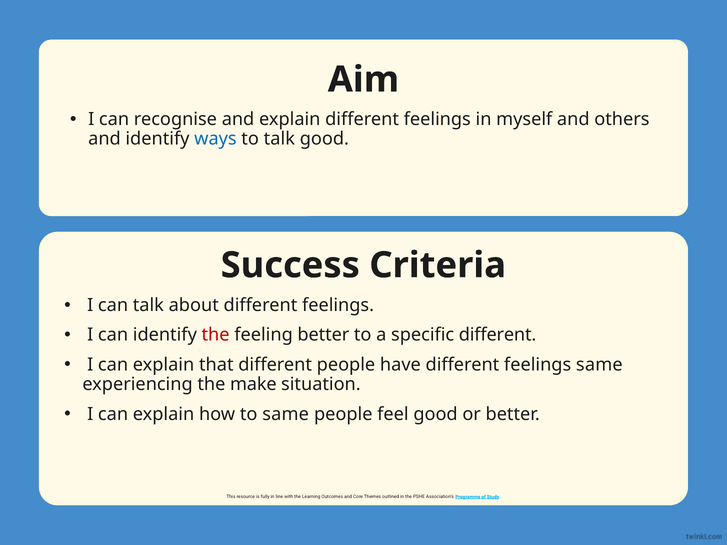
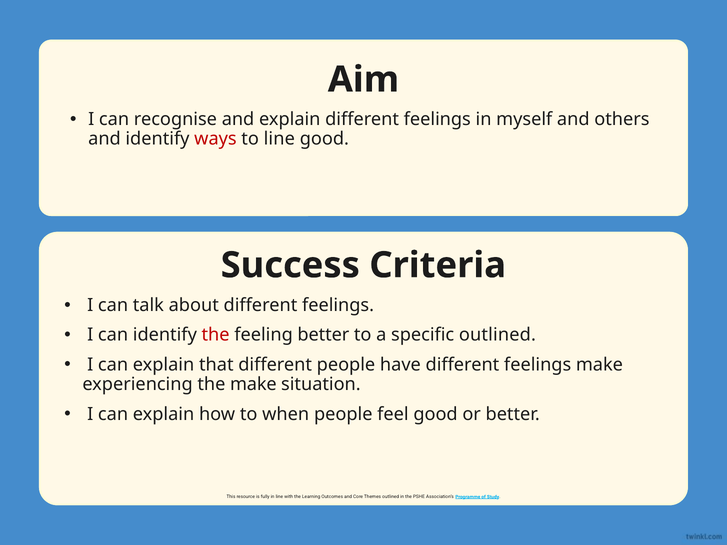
ways colour: blue -> red (215, 139)
to talk: talk -> line (279, 139)
specific different: different -> outlined (497, 335)
feelings same: same -> make (599, 365)
to same: same -> when (286, 414)
